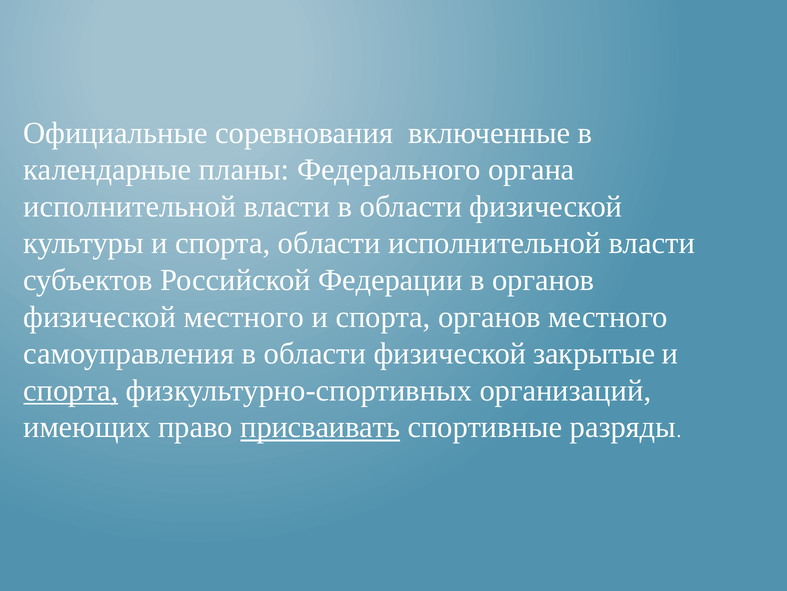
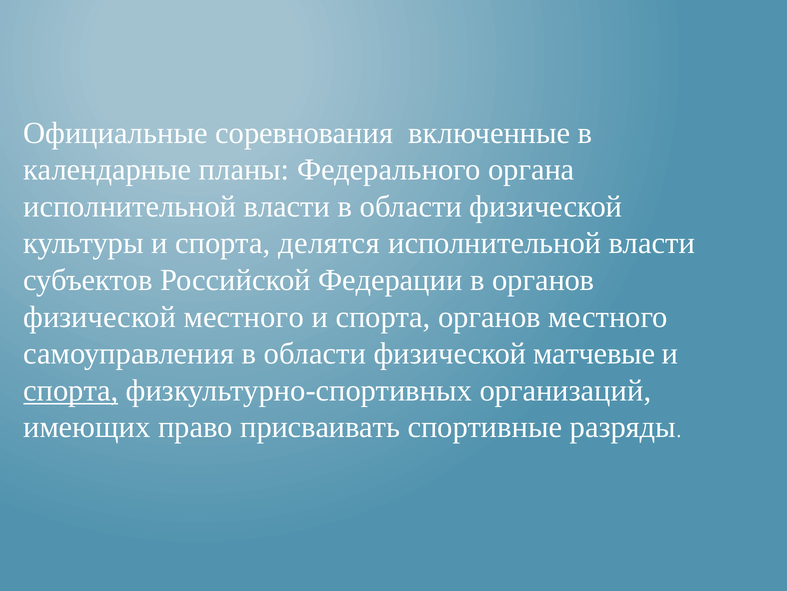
спорта области: области -> делятся (329, 243)
закрытые: закрытые -> матчевые (594, 353)
присваивать underline: present -> none (320, 427)
